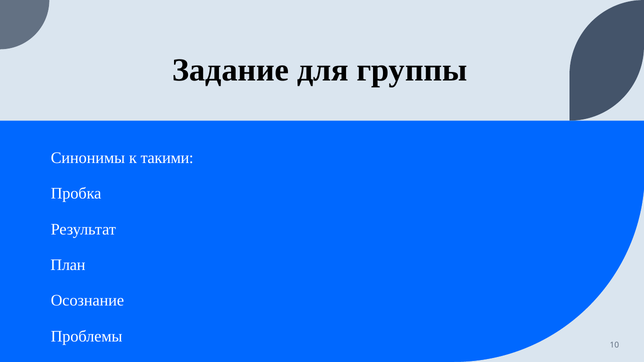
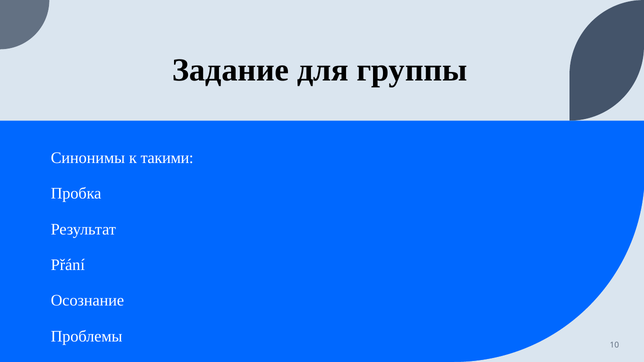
План: План -> Přání (68, 265)
